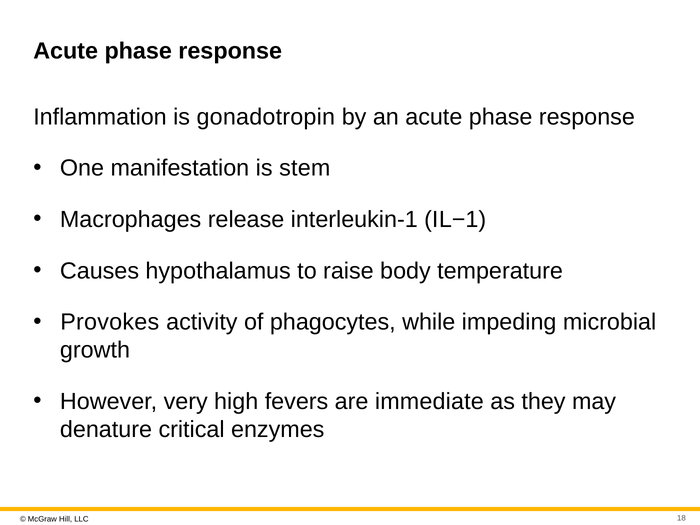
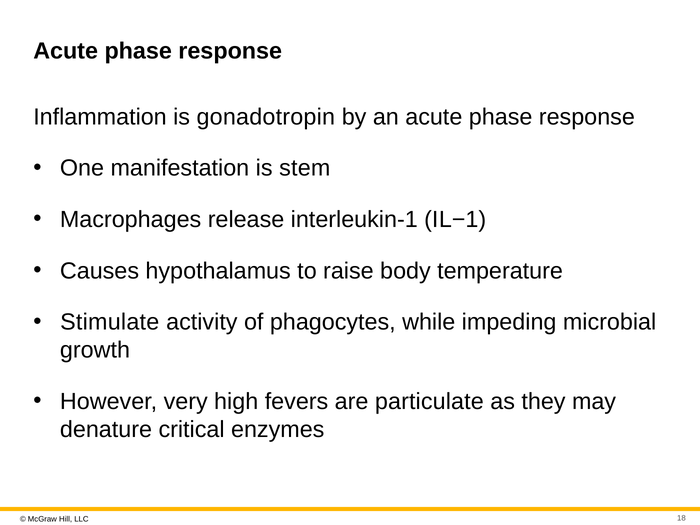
Provokes: Provokes -> Stimulate (110, 322)
immediate: immediate -> particulate (429, 401)
